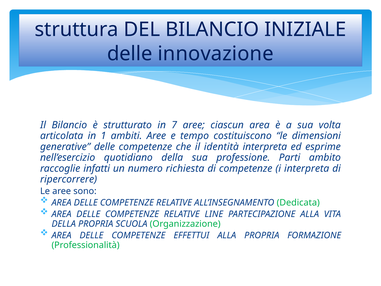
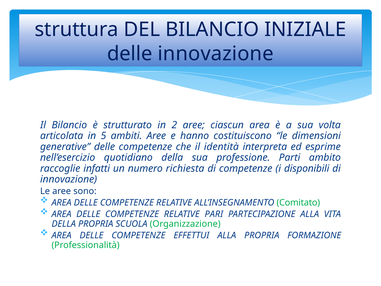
7: 7 -> 2 (174, 125)
1: 1 -> 5 (103, 136)
tempo: tempo -> hanno (195, 136)
i interpreta: interpreta -> disponibili (307, 168)
ripercorrere: ripercorrere -> innovazione (69, 179)
Dedicata: Dedicata -> Comitato (298, 203)
LINE: LINE -> PARI (214, 214)
